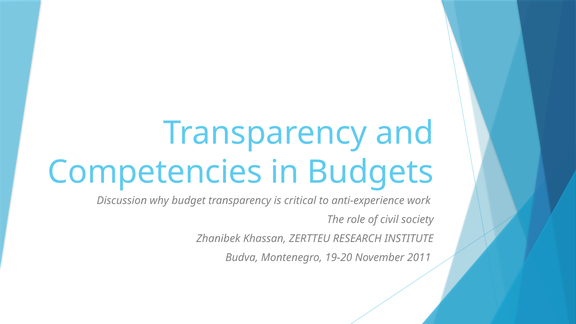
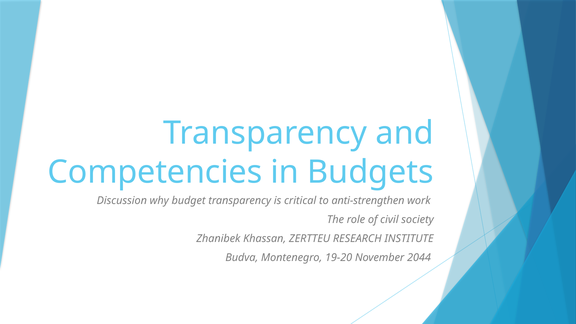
anti-experience: anti-experience -> anti-strengthen (368, 201)
2011: 2011 -> 2044 (419, 258)
